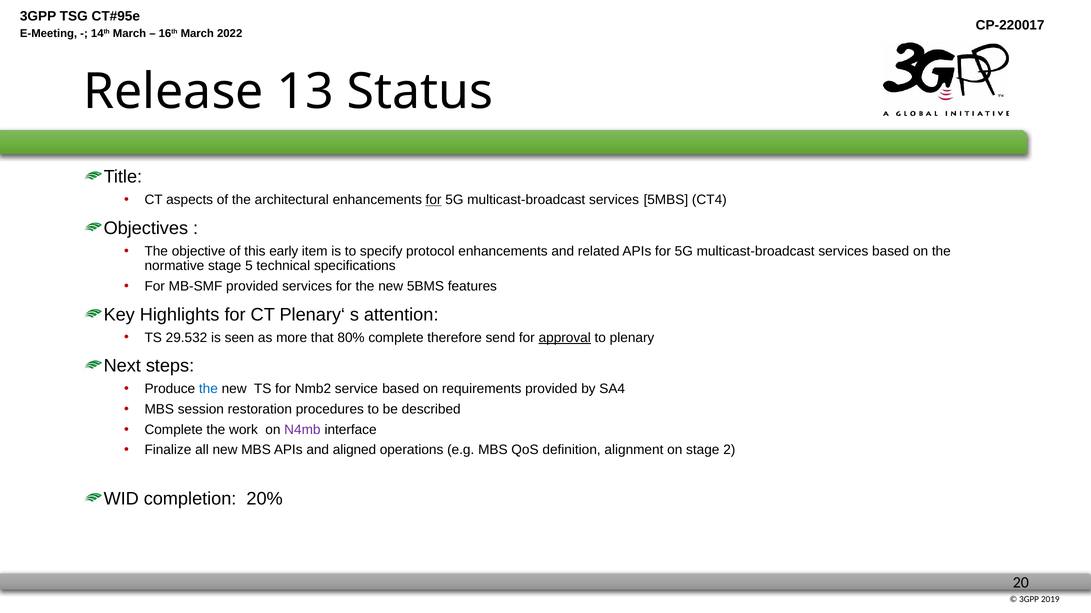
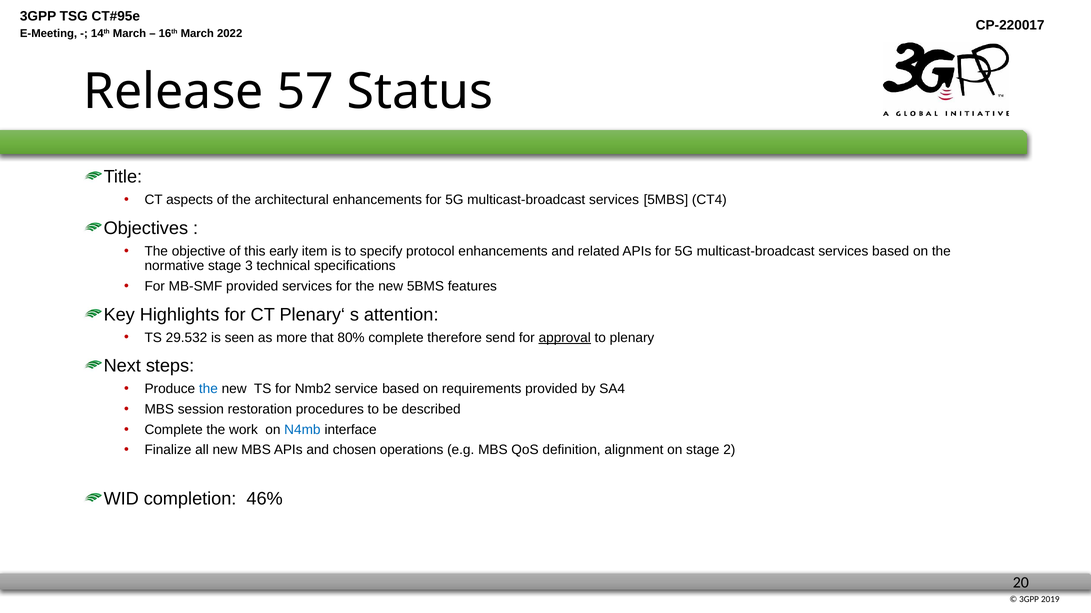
13: 13 -> 57 (305, 92)
for underline: present -> none (434, 200)
5: 5 -> 3 (249, 266)
N4mb colour: purple -> blue (302, 430)
aligned: aligned -> chosen (354, 450)
20%: 20% -> 46% (265, 499)
